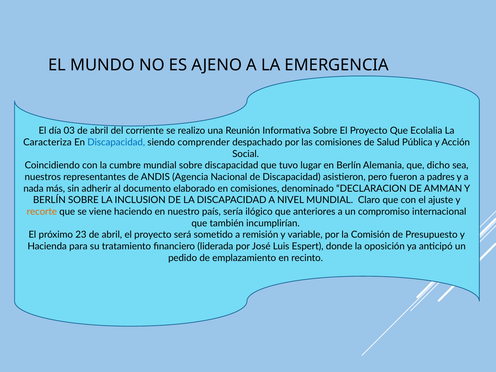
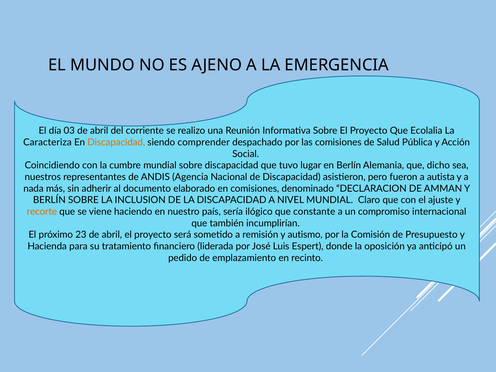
Discapacidad colour: blue -> orange (116, 142)
padres: padres -> autista (441, 177)
anteriores: anteriores -> constante (314, 212)
variable: variable -> autismo (305, 235)
